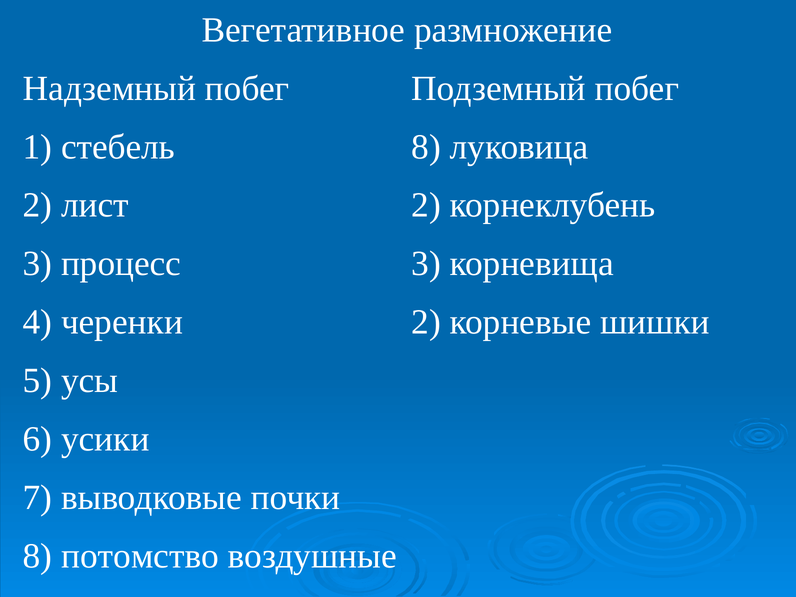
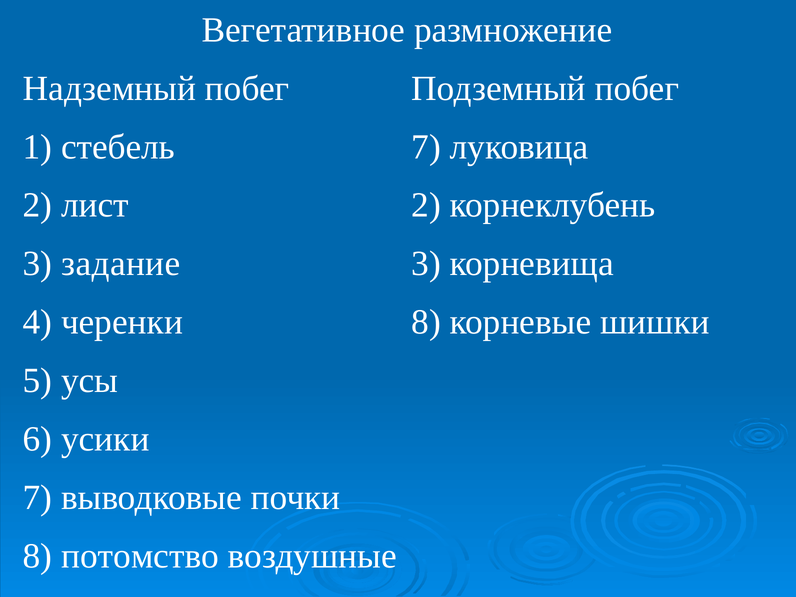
стебель 8: 8 -> 7 (426, 147)
процесс: процесс -> задание (121, 264)
черенки 2: 2 -> 8 (426, 322)
